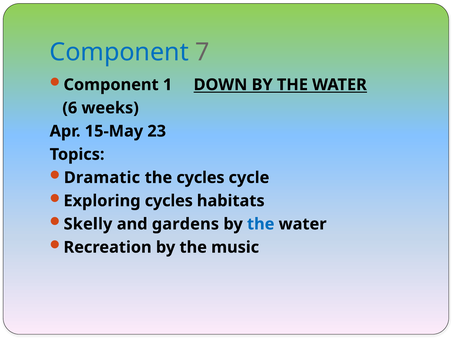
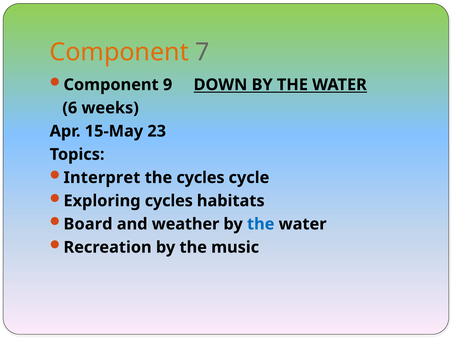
Component colour: blue -> orange (119, 52)
1: 1 -> 9 (168, 85)
Dramatic: Dramatic -> Interpret (102, 178)
Skelly: Skelly -> Board (88, 224)
gardens: gardens -> weather (186, 224)
